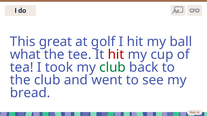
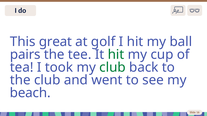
what: what -> pairs (25, 55)
hit colour: red -> green (116, 55)
bread: bread -> beach (30, 93)
